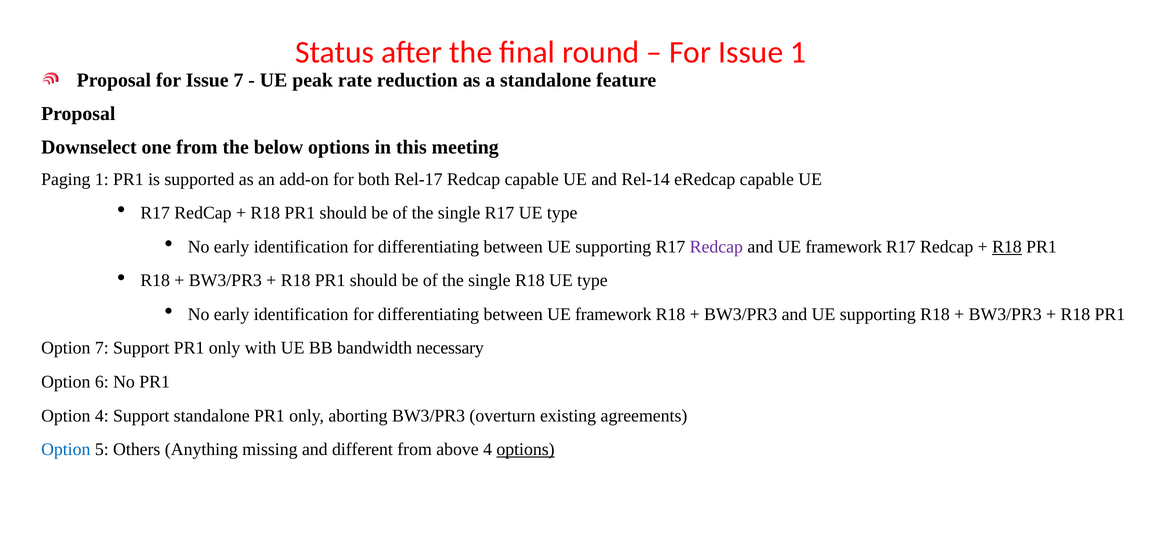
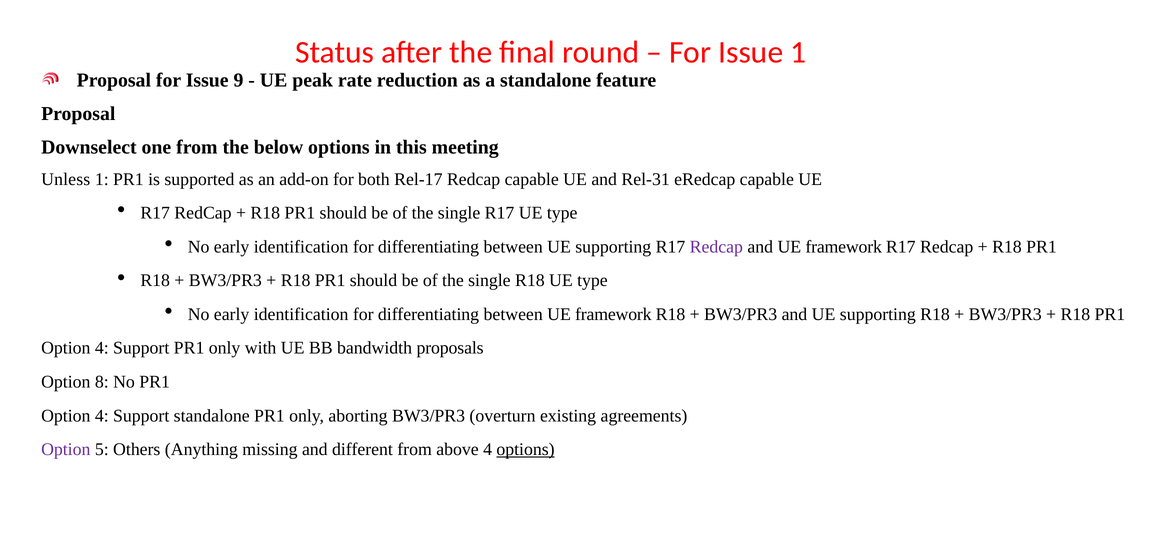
Issue 7: 7 -> 9 (238, 80)
Paging: Paging -> Unless (66, 179)
Rel-14: Rel-14 -> Rel-31 (646, 179)
R18 underline: present -> none (1007, 247)
7: 7 -> 4 (102, 348)
necessary: necessary -> proposals (450, 348)
6: 6 -> 8 (102, 382)
Option colour: blue -> purple (66, 450)
